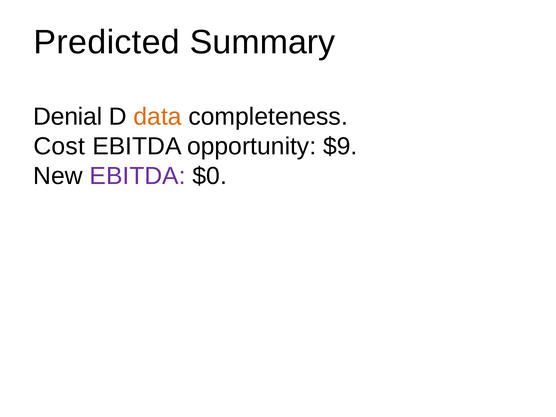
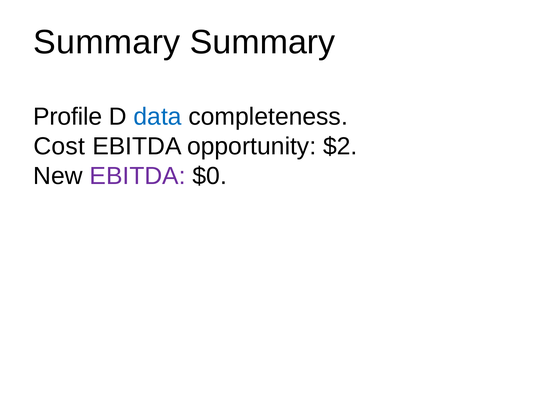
Predicted: Predicted -> Summary (107, 42)
Denial: Denial -> Profile (68, 117)
data colour: orange -> blue (158, 117)
$9: $9 -> $2 (340, 146)
